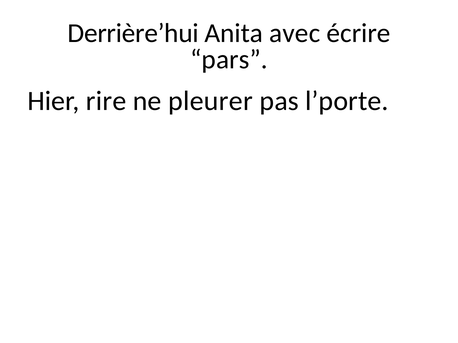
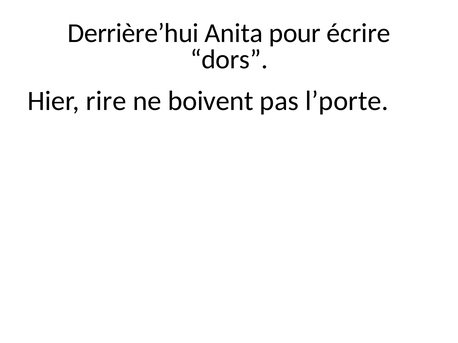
avec: avec -> pour (295, 33)
pars: pars -> dors (229, 60)
pleurer: pleurer -> boivent (211, 101)
